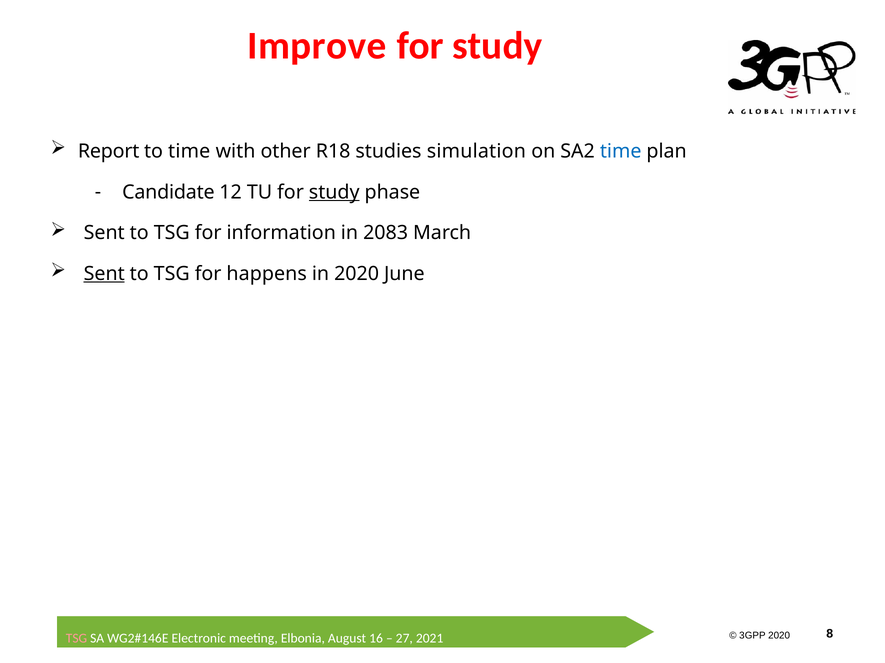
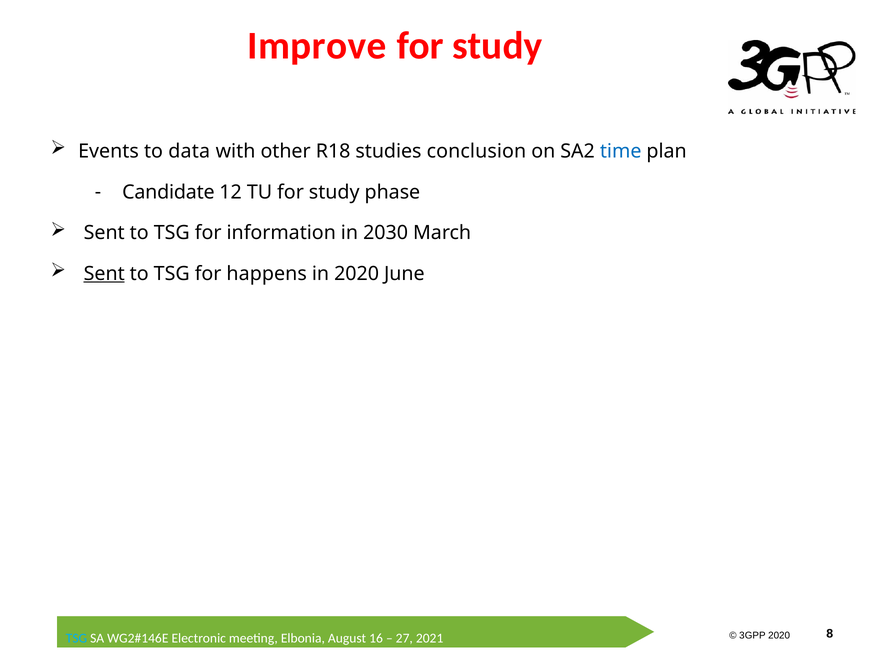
Report: Report -> Events (109, 151)
to time: time -> data (189, 151)
simulation: simulation -> conclusion (476, 151)
study underline: present -> none (334, 192)
2083: 2083 -> 2030 (386, 233)
TSG colour: pink -> light blue (76, 639)
